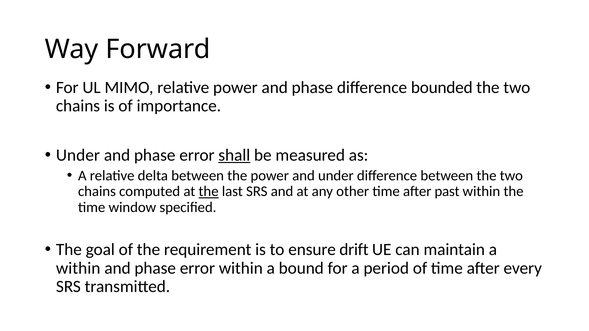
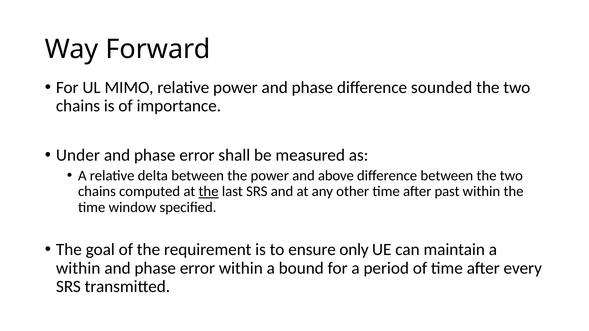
bounded: bounded -> sounded (442, 88)
shall underline: present -> none (234, 155)
and under: under -> above (336, 176)
drift: drift -> only (354, 250)
